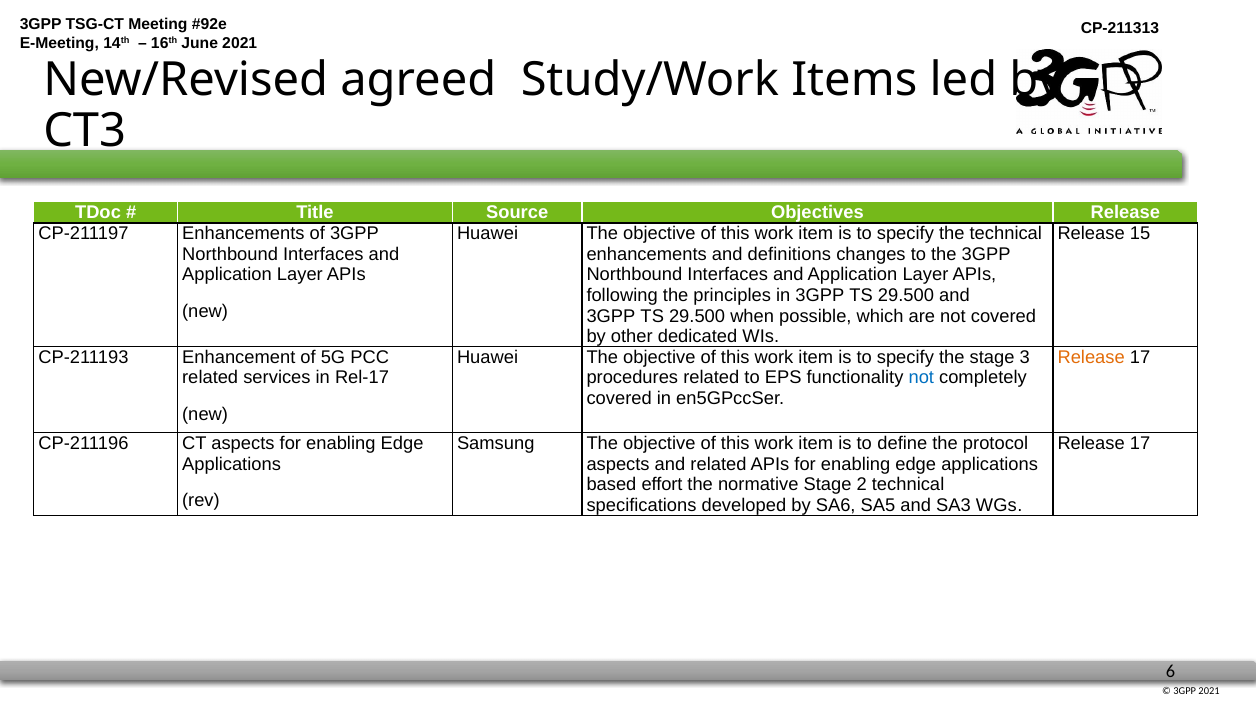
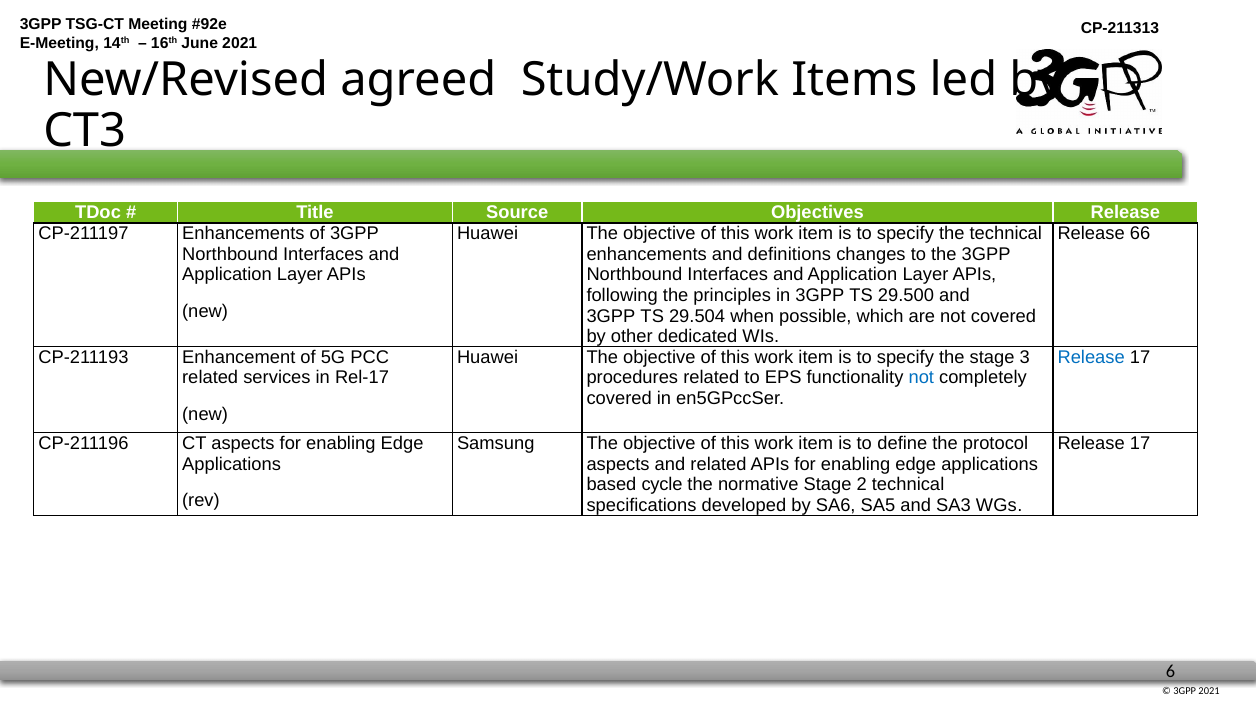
15: 15 -> 66 (1140, 233)
29.500: 29.500 -> 29.504 (697, 316)
Release colour: orange -> blue (1091, 357)
effort: effort -> cycle (662, 484)
